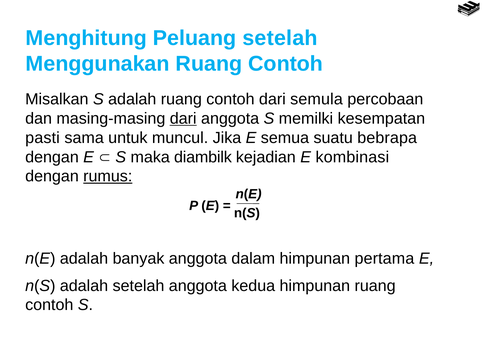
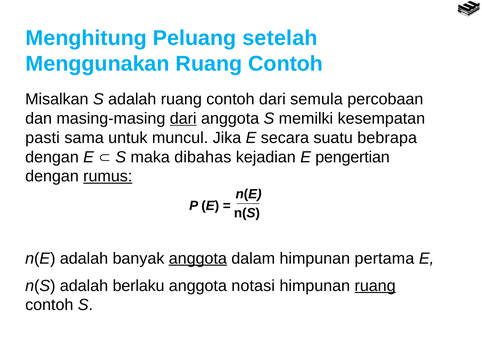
semua: semua -> secara (285, 138)
diambilk: diambilk -> dibahas (203, 157)
kombinasi: kombinasi -> pengertian (353, 157)
anggota underline: none -> present (198, 258)
adalah setelah: setelah -> berlaku (139, 285)
kedua: kedua -> notasi (253, 285)
ruang underline: none -> present (375, 285)
